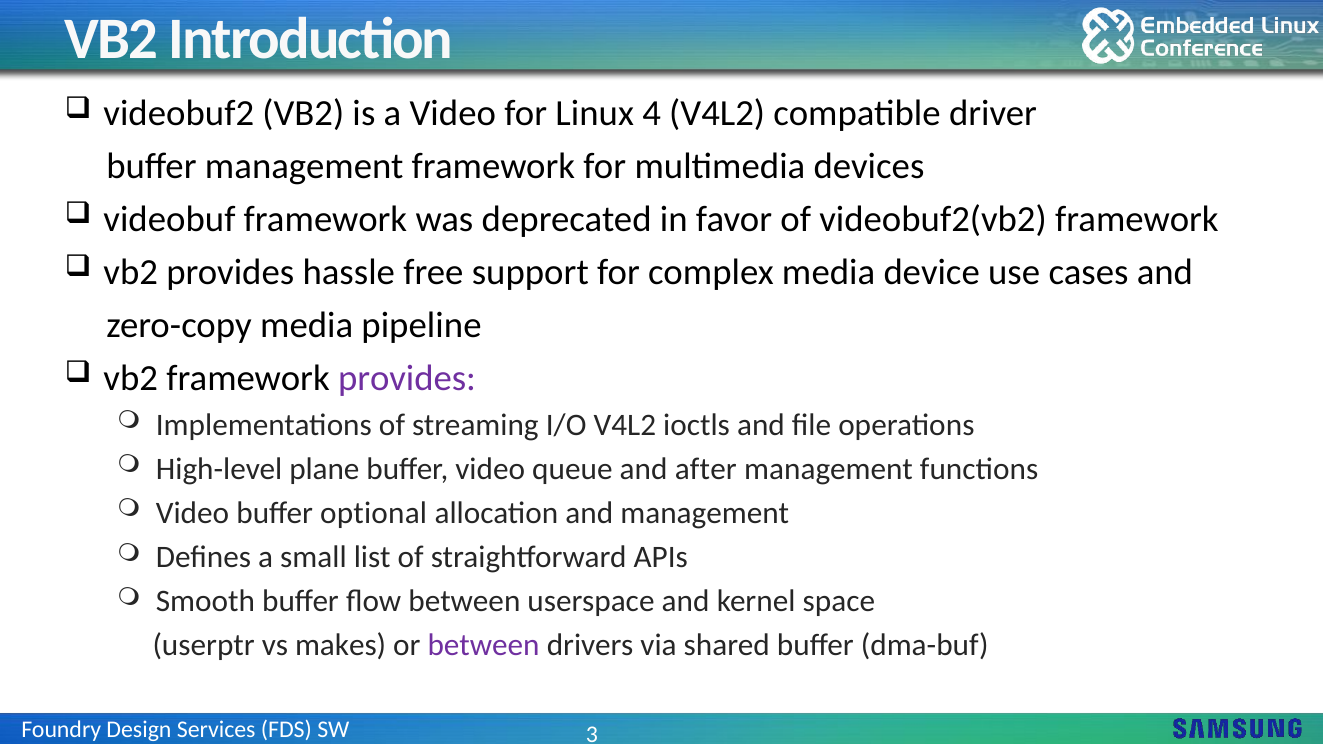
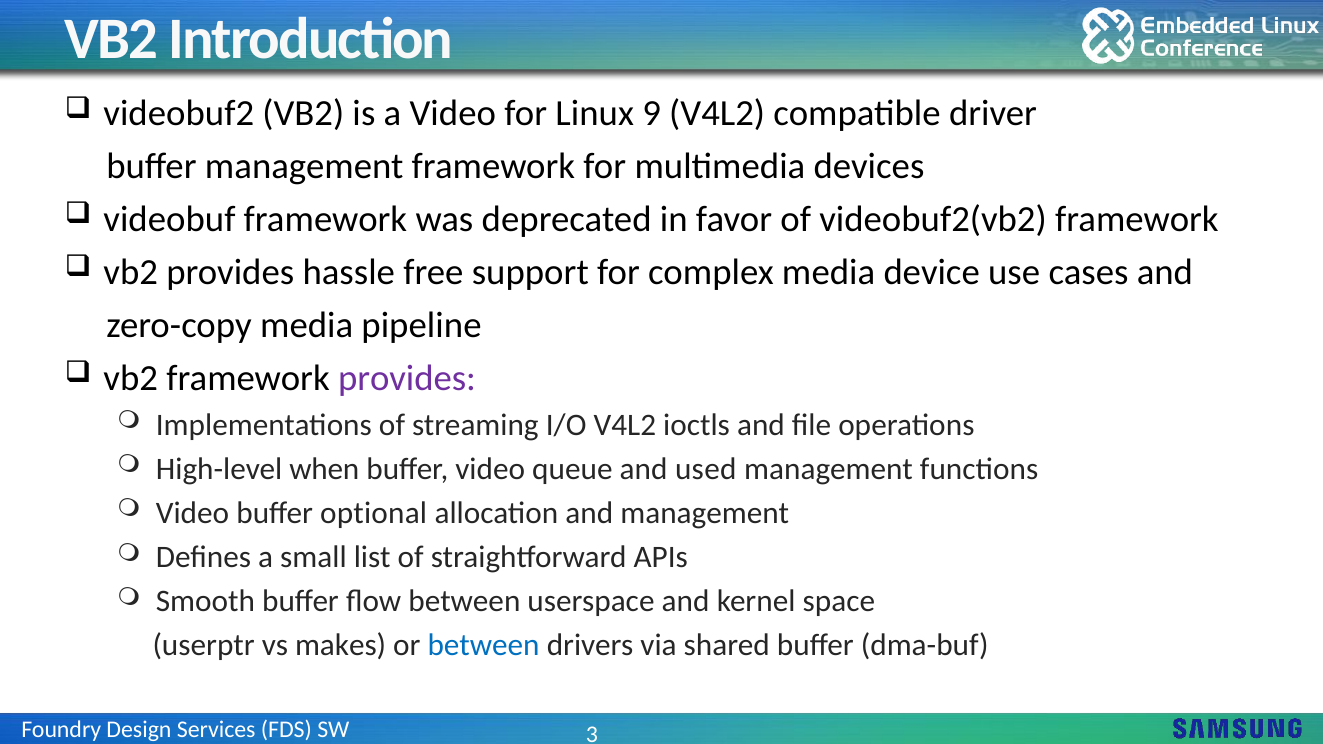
4: 4 -> 9 (652, 114)
plane: plane -> when (324, 469)
after: after -> used (706, 469)
between colour: purple -> blue (484, 646)
